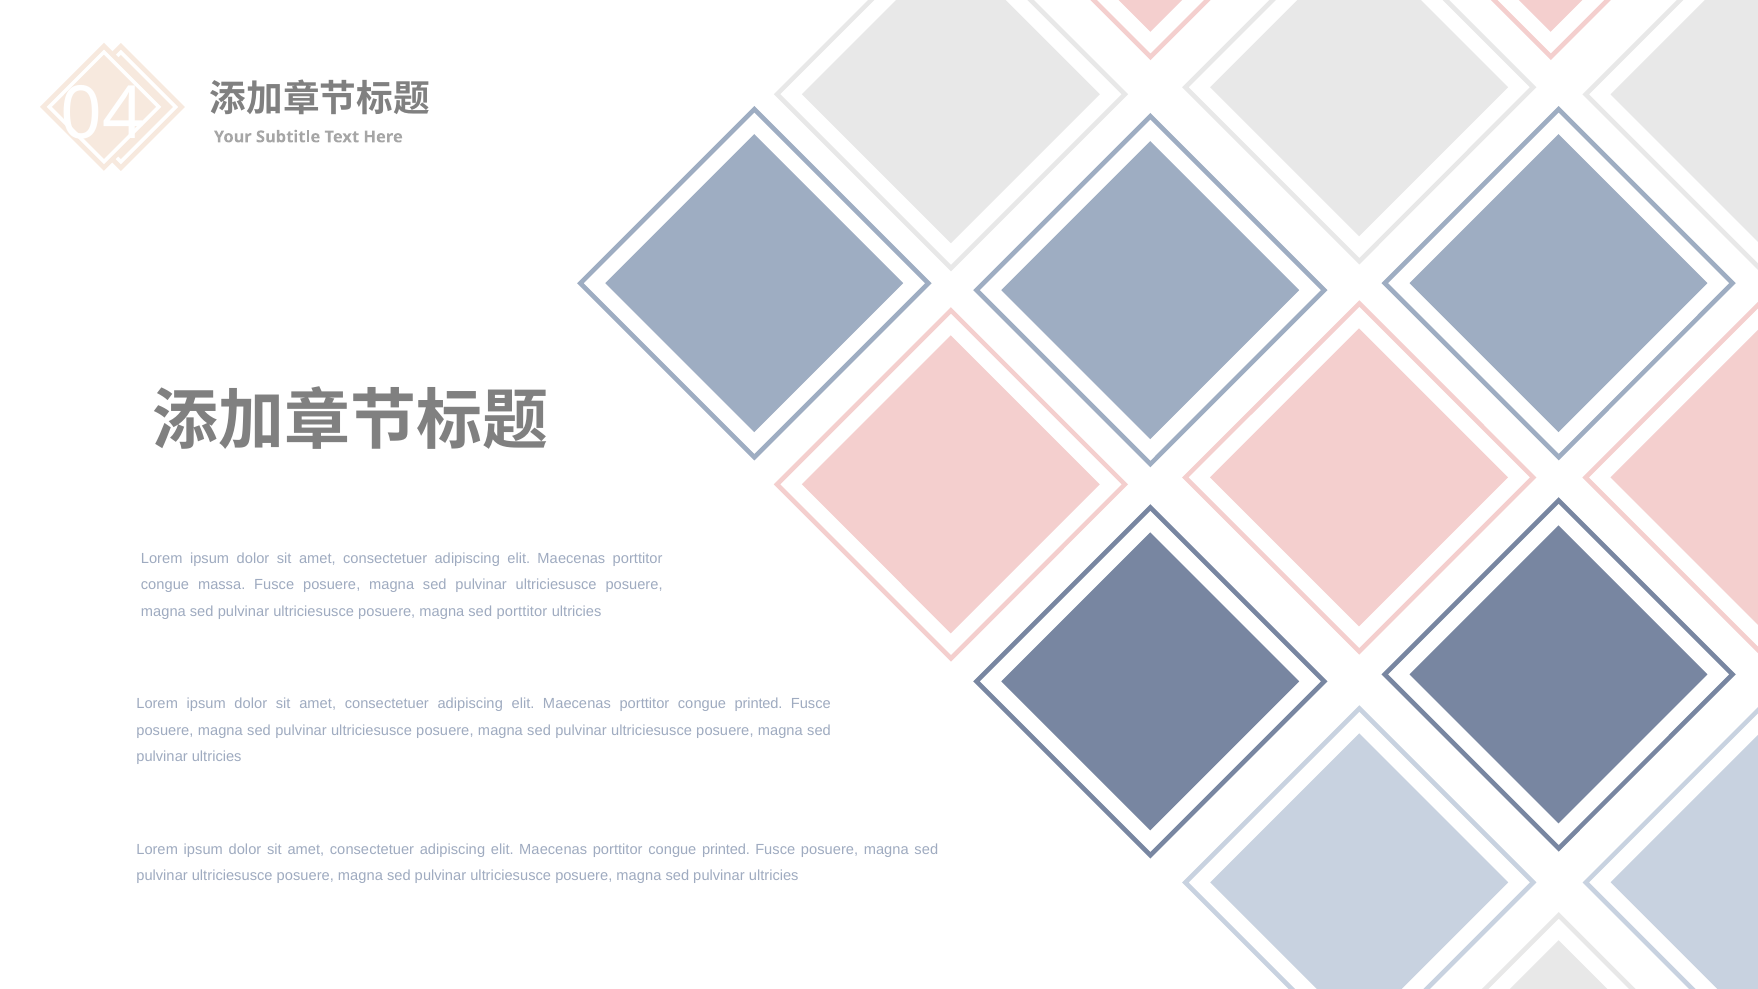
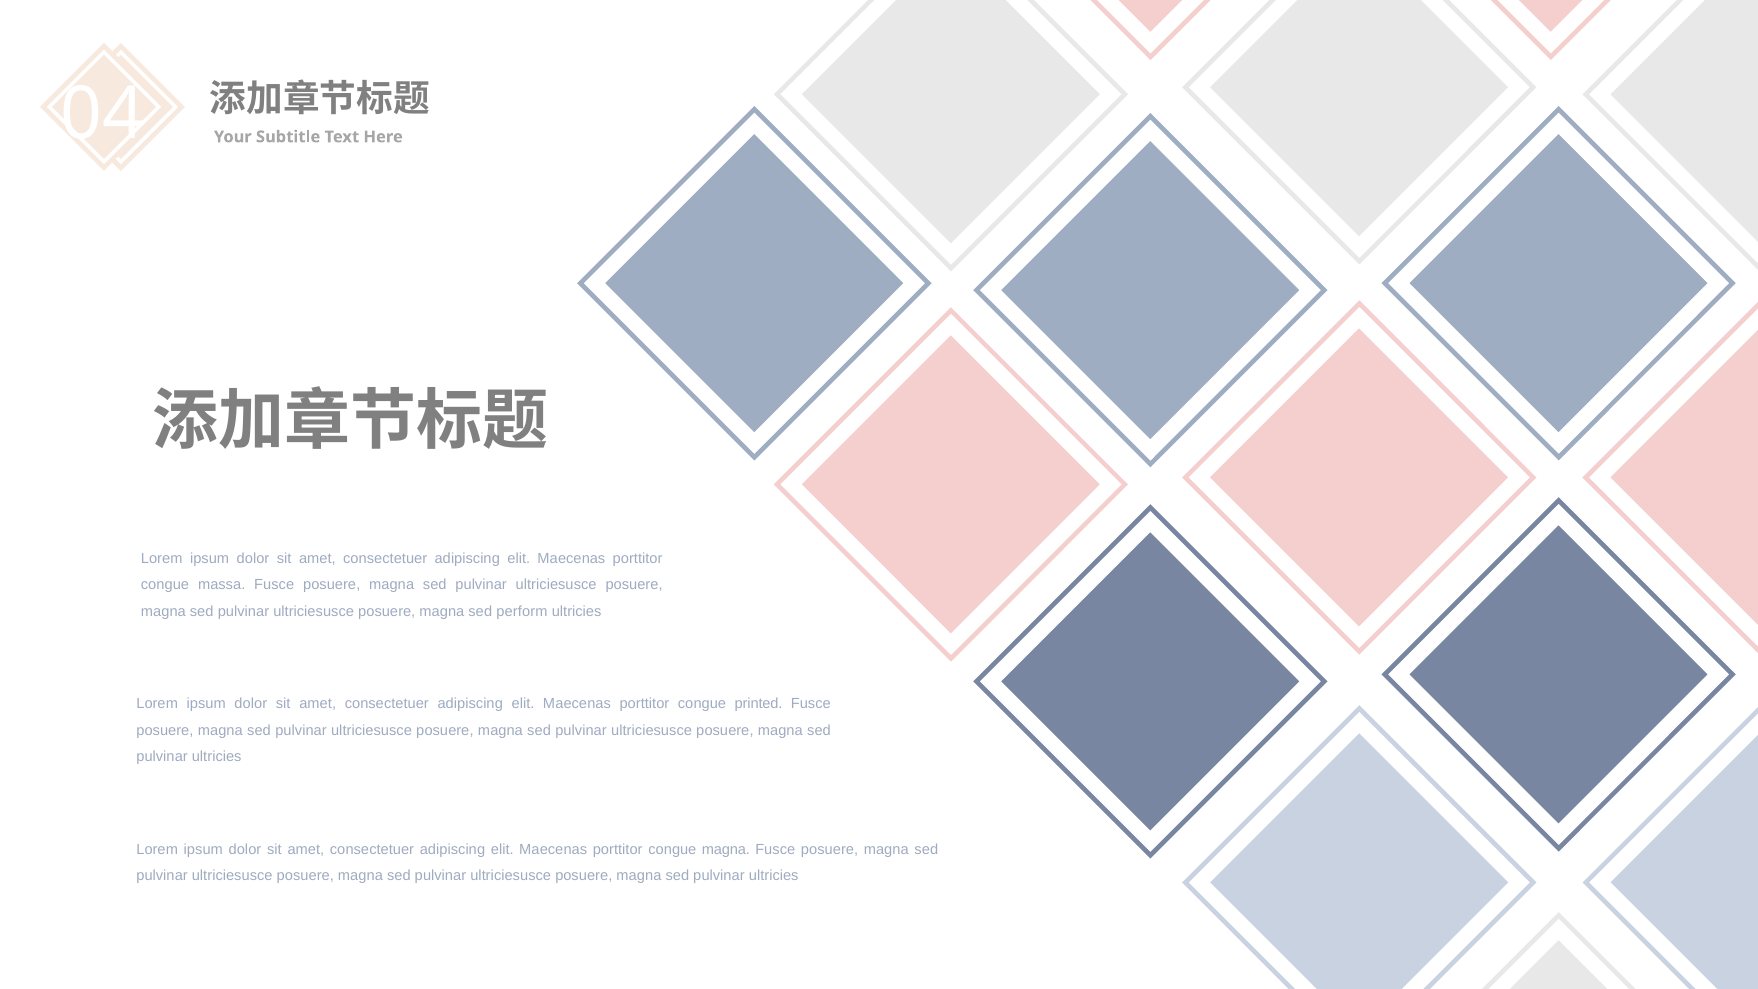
sed porttitor: porttitor -> perform (522, 611)
printed: printed -> magna (726, 850)
